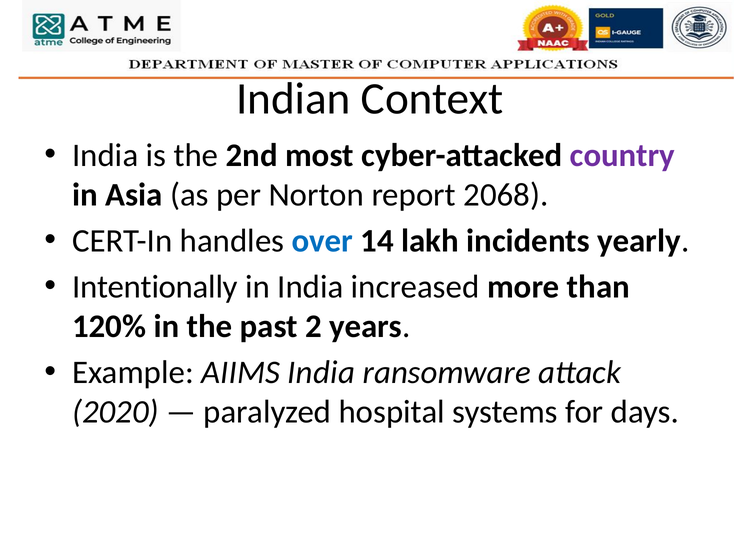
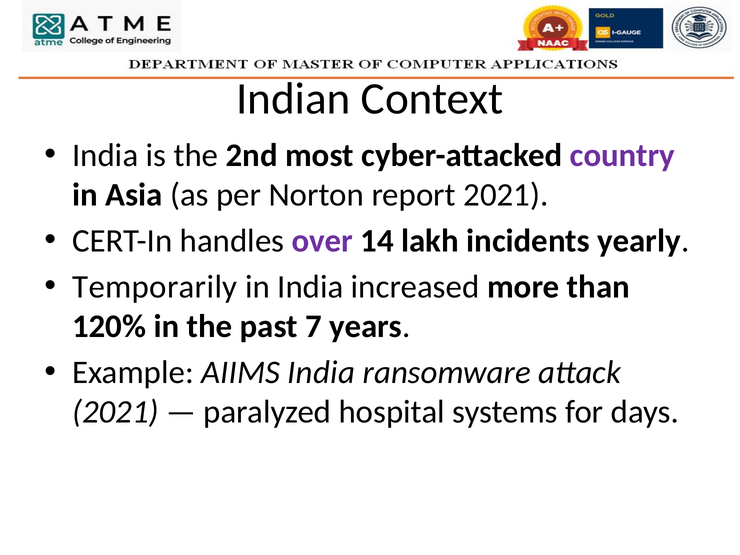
report 2068: 2068 -> 2021 (506, 195)
over colour: blue -> purple (322, 241)
Intentionally: Intentionally -> Temporarily (155, 287)
2: 2 -> 7 (314, 326)
2020: 2020 -> 2021 (115, 412)
